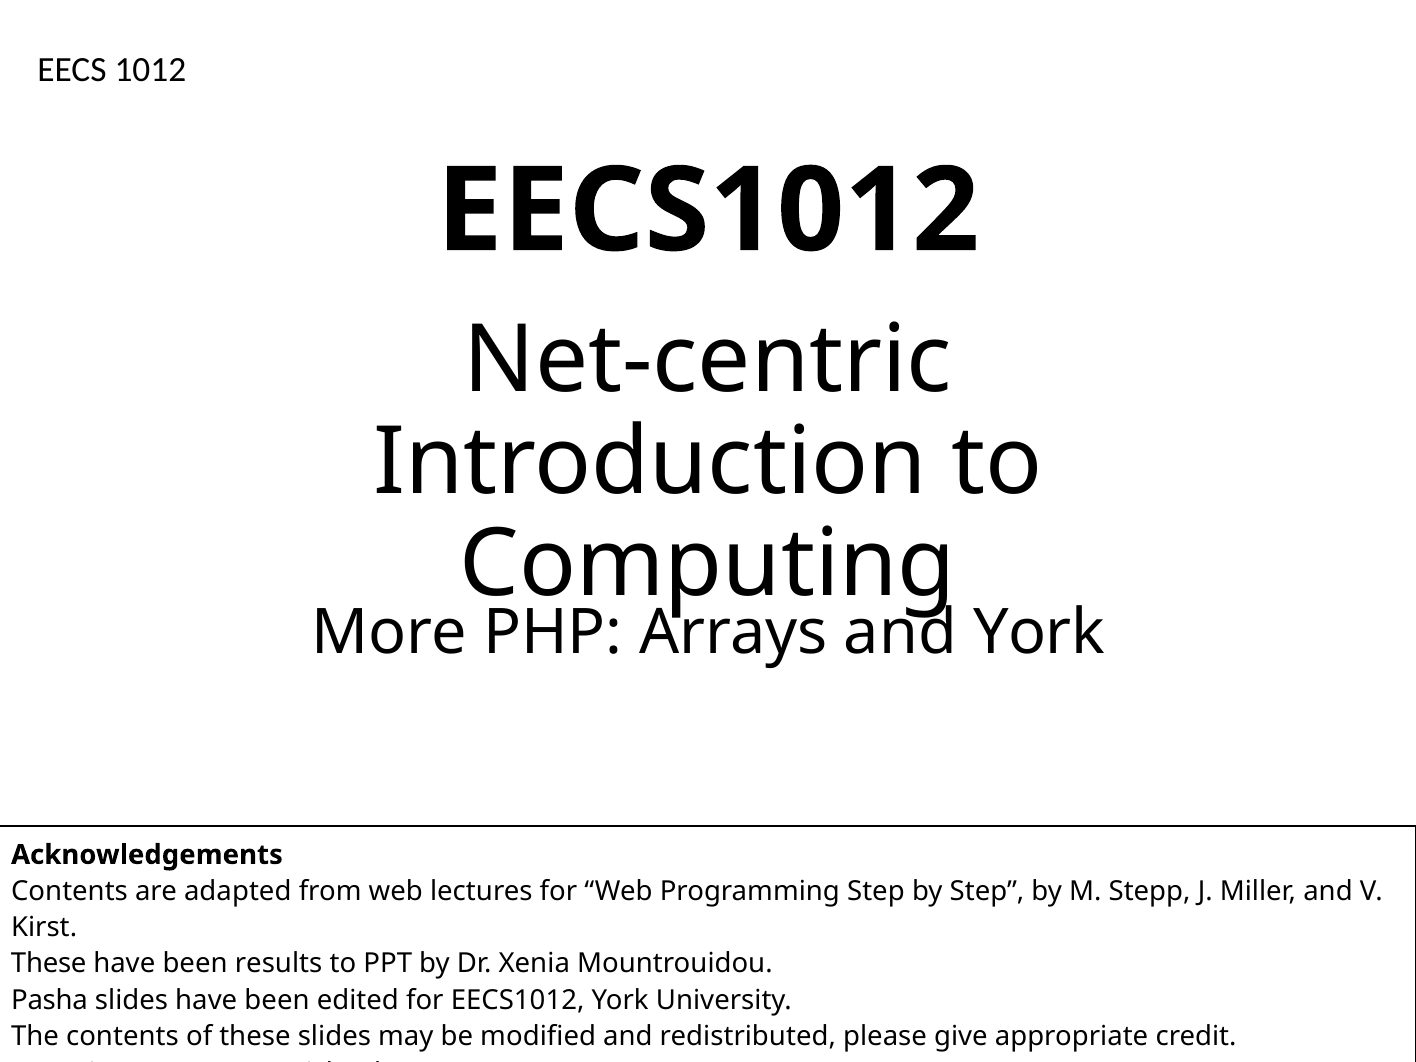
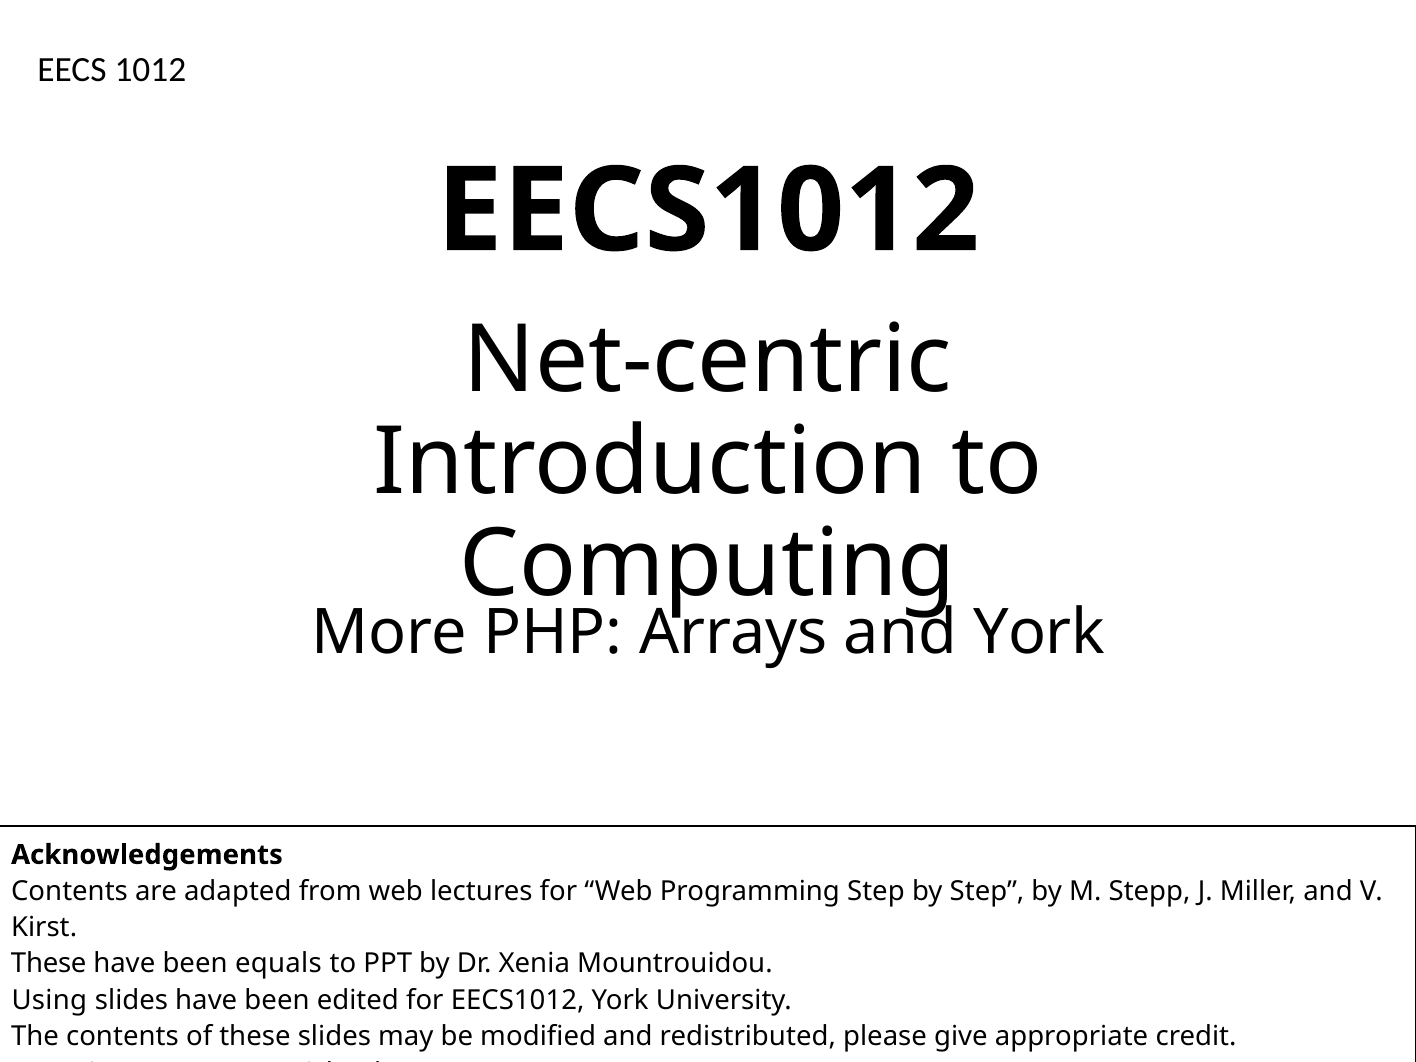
results: results -> equals (278, 964)
Pasha: Pasha -> Using (49, 1000)
